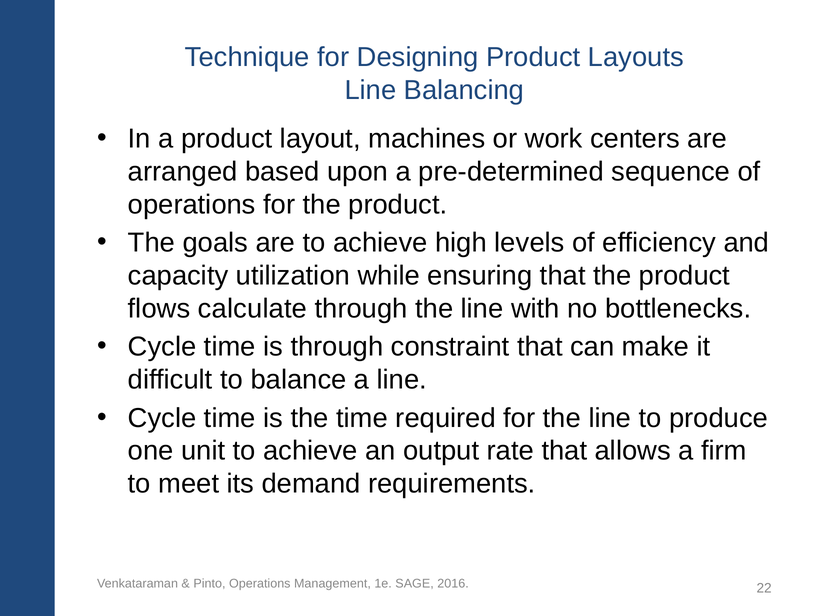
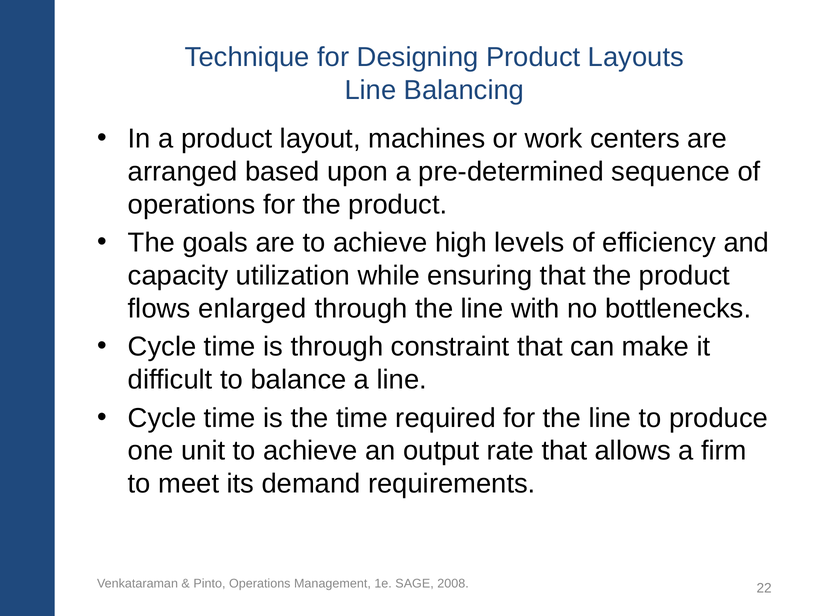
calculate: calculate -> enlarged (252, 308)
2016: 2016 -> 2008 (453, 583)
